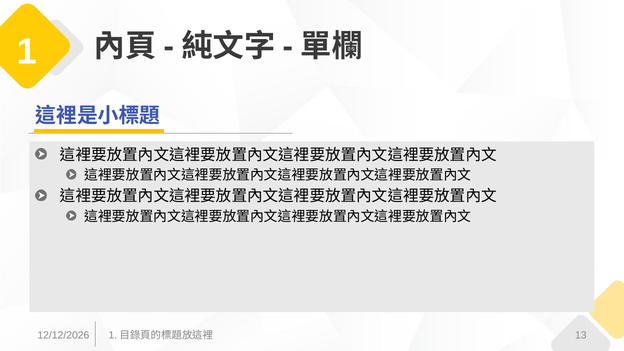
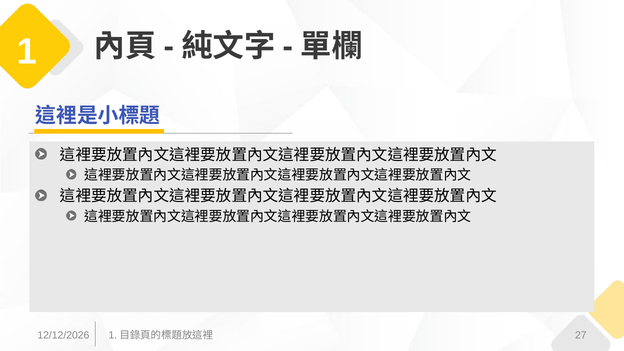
13: 13 -> 27 (581, 335)
